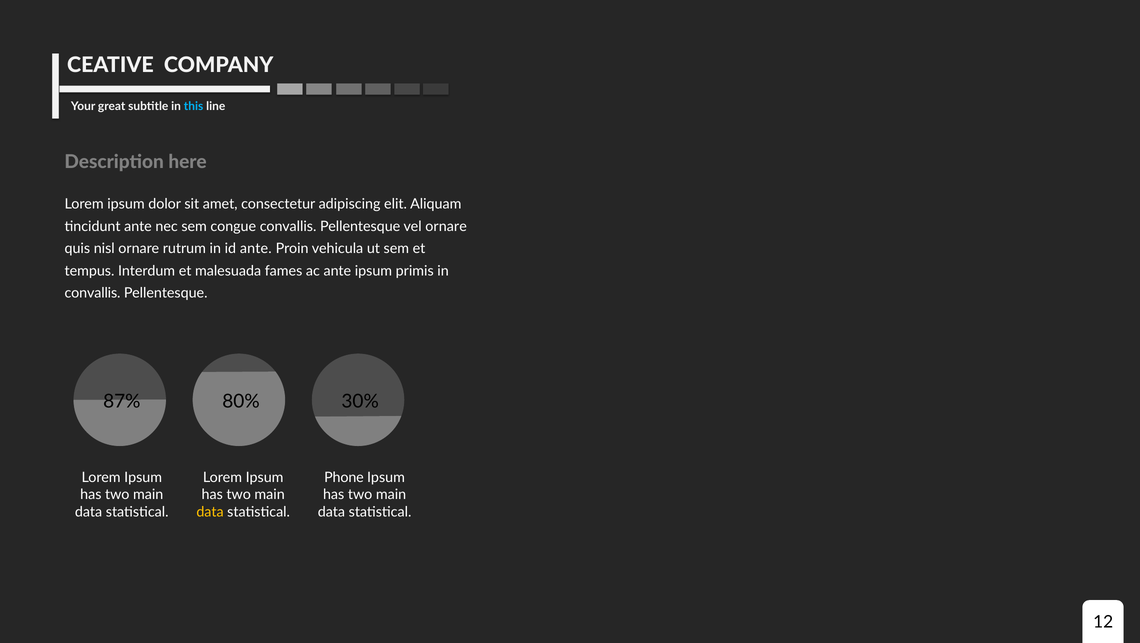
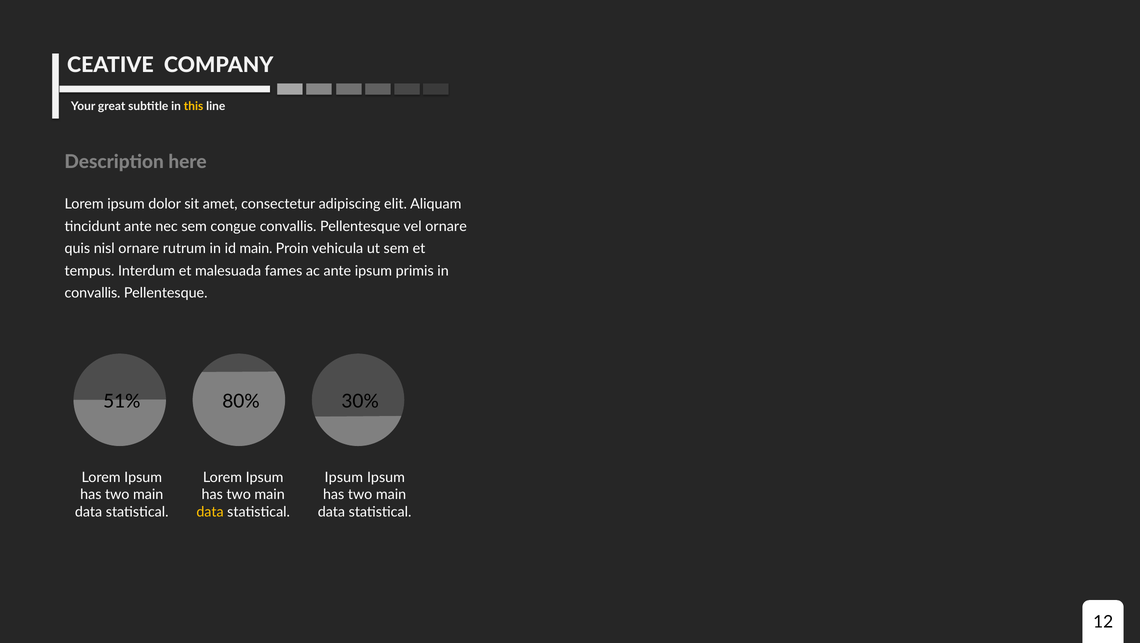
this colour: light blue -> yellow (194, 106)
id ante: ante -> main (256, 249)
87%: 87% -> 51% (122, 401)
Phone: Phone -> Ipsum (344, 477)
